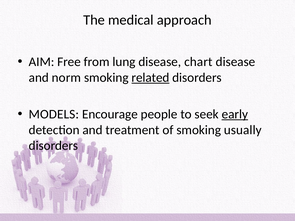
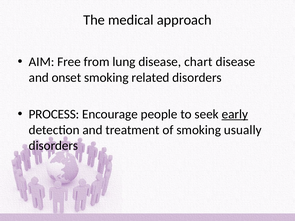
norm: norm -> onset (66, 78)
related underline: present -> none (150, 78)
MODELS: MODELS -> PROCESS (54, 114)
